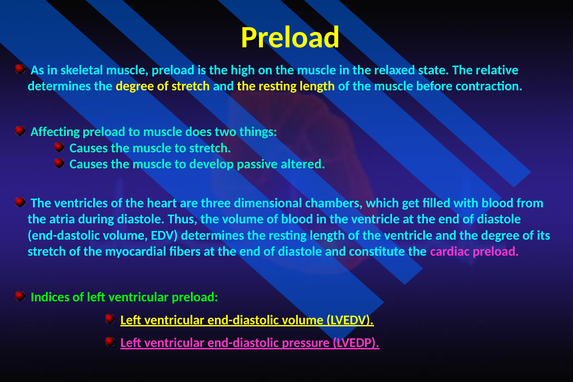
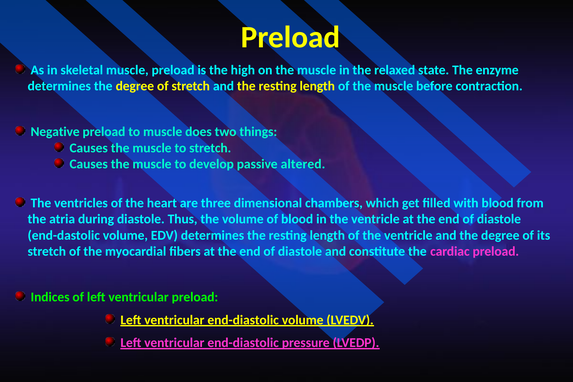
relative: relative -> enzyme (497, 70)
Affecting: Affecting -> Negative (55, 132)
